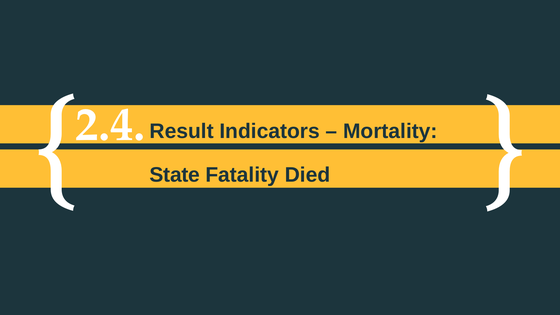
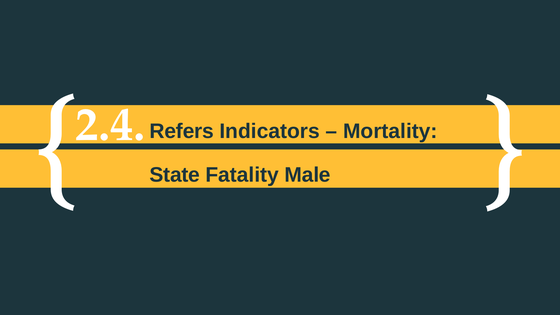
Result: Result -> Refers (182, 131)
Died: Died -> Male (308, 175)
